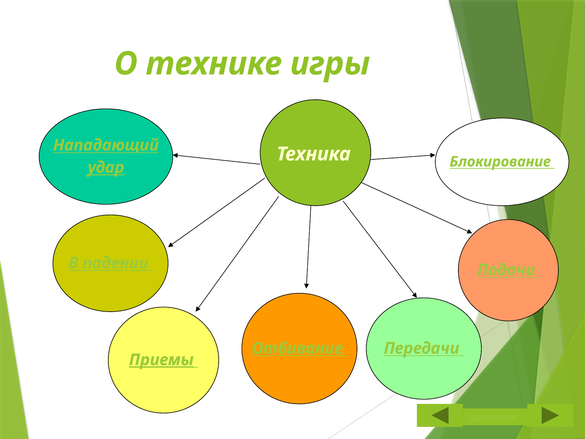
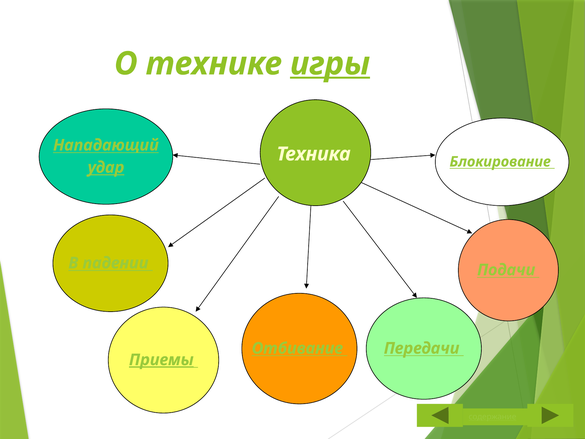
игры underline: none -> present (330, 64)
